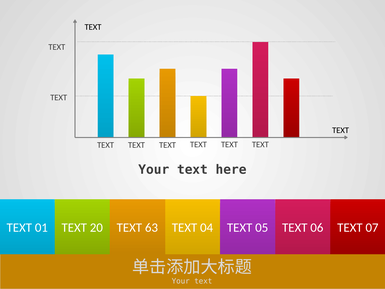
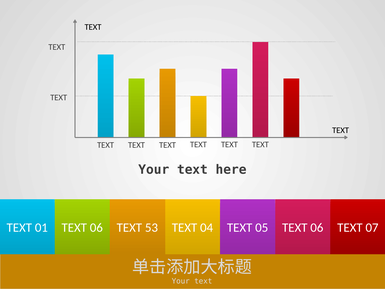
01 TEXT 20: 20 -> 06 (96, 228)
63: 63 -> 53 (151, 228)
